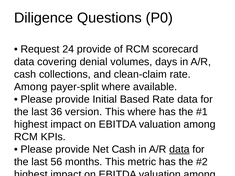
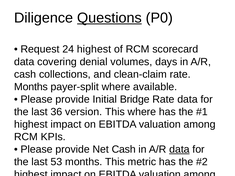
Questions underline: none -> present (109, 18)
24 provide: provide -> highest (94, 49)
Among: Among -> Months (31, 87)
Based: Based -> Bridge (135, 99)
56: 56 -> 53 (56, 162)
